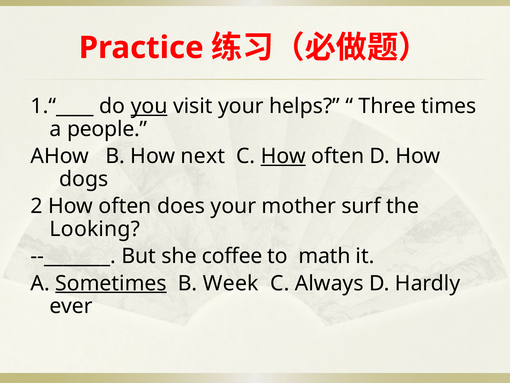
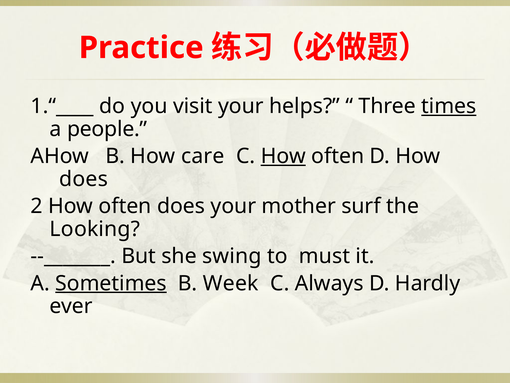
you underline: present -> none (149, 106)
times underline: none -> present (449, 106)
next: next -> care (203, 156)
dogs: dogs -> does (84, 179)
coffee: coffee -> swing (232, 256)
math: math -> must (324, 256)
